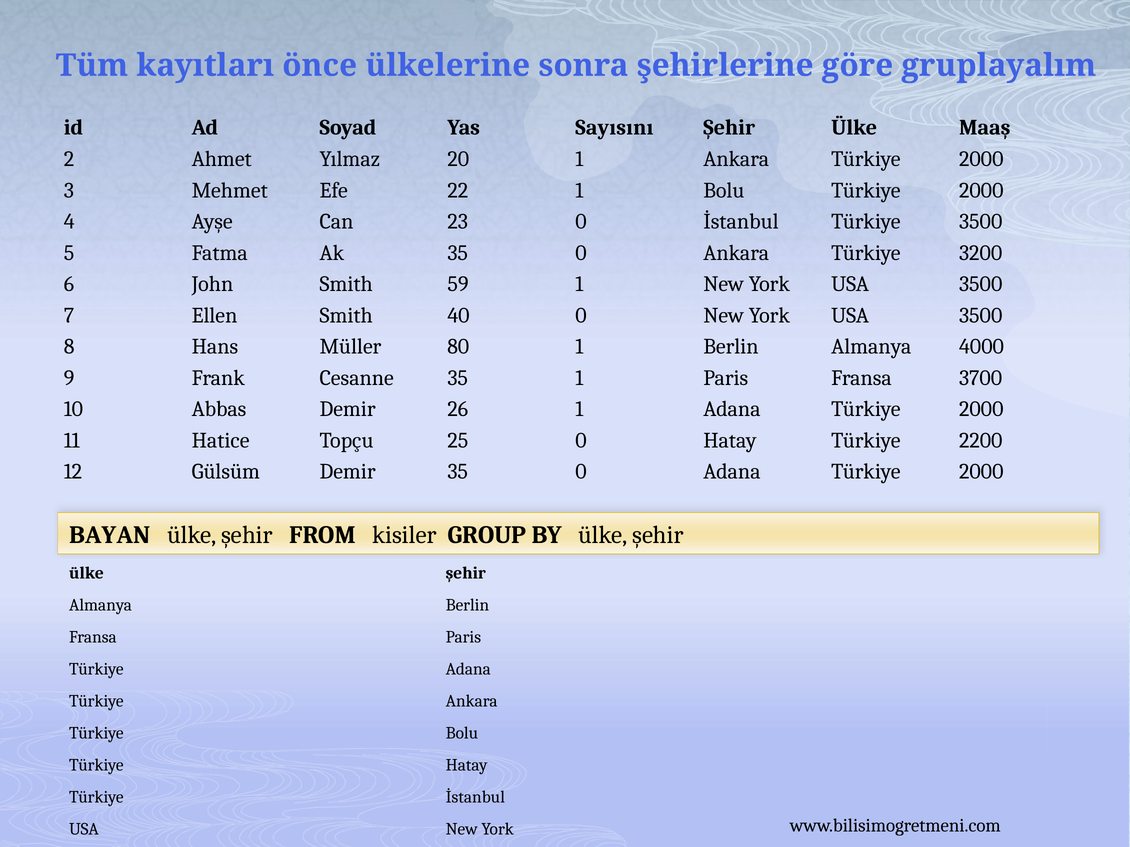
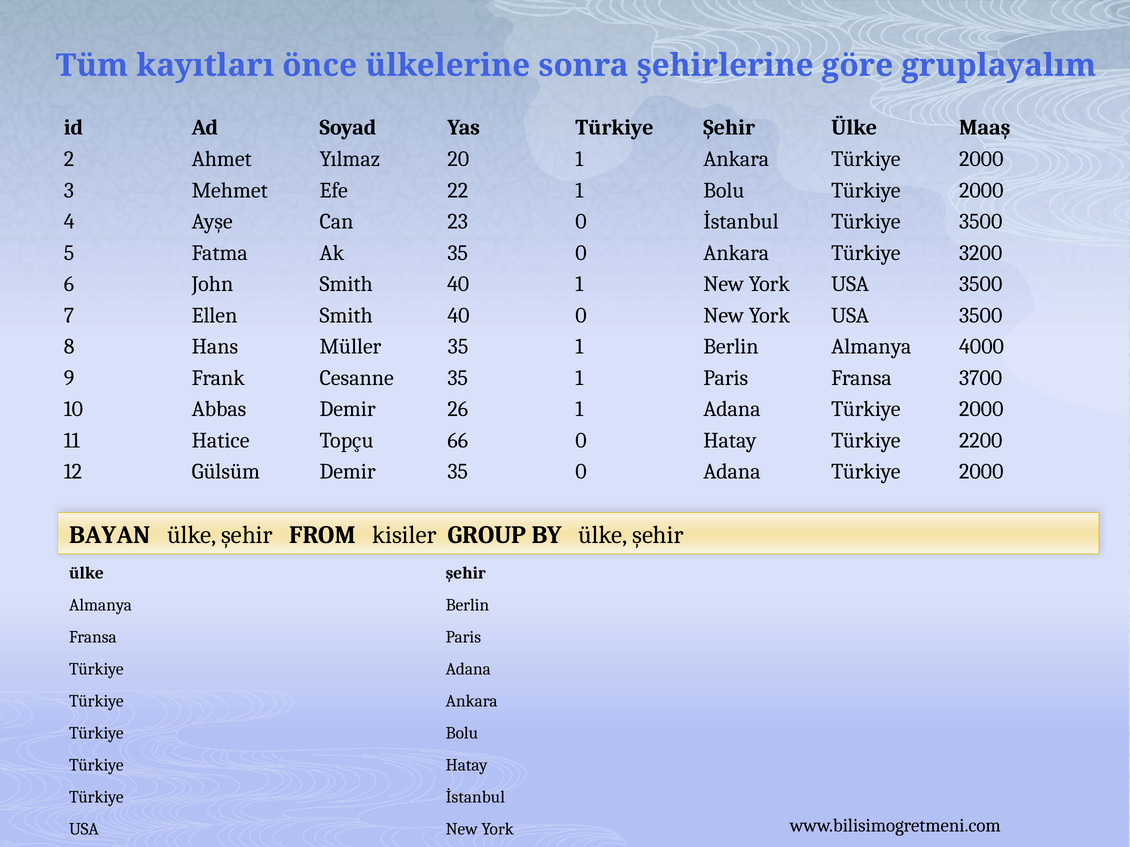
Yas Sayısını: Sayısını -> Türkiye (614, 128)
John Smith 59: 59 -> 40 (458, 284)
Müller 80: 80 -> 35 (458, 347)
25: 25 -> 66 (458, 441)
